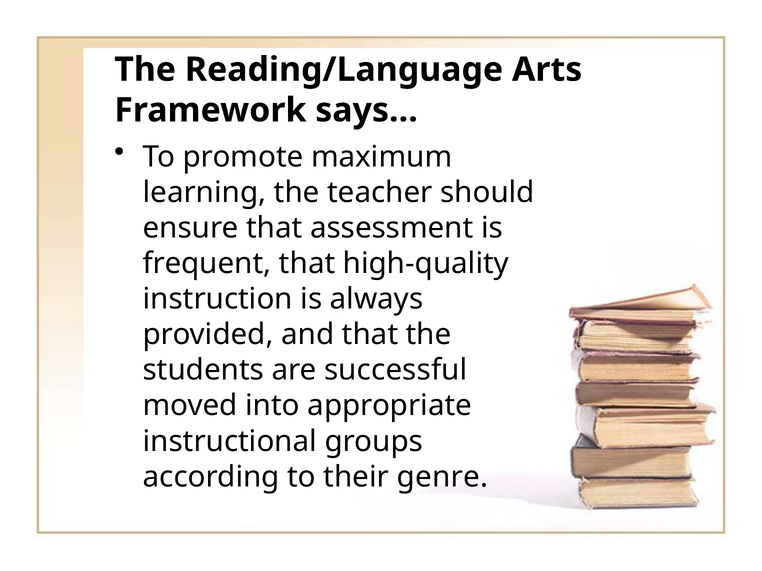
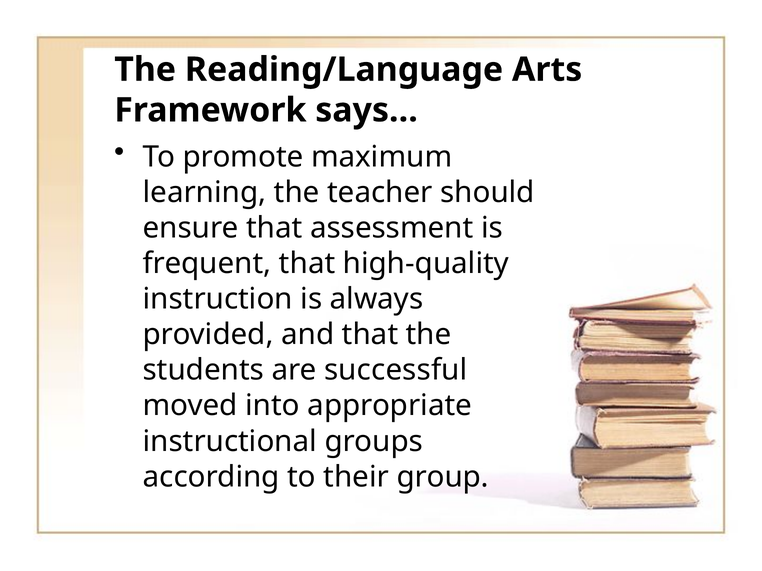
genre: genre -> group (443, 477)
